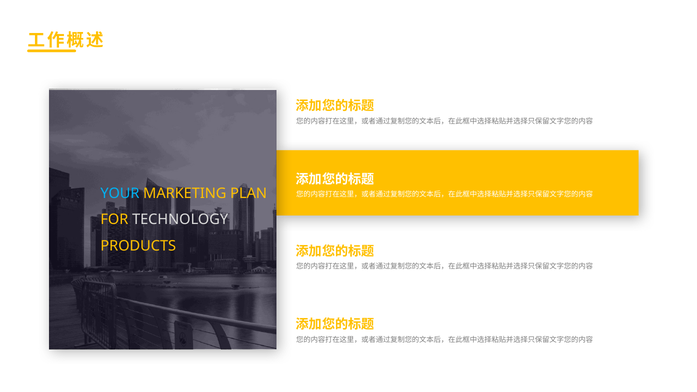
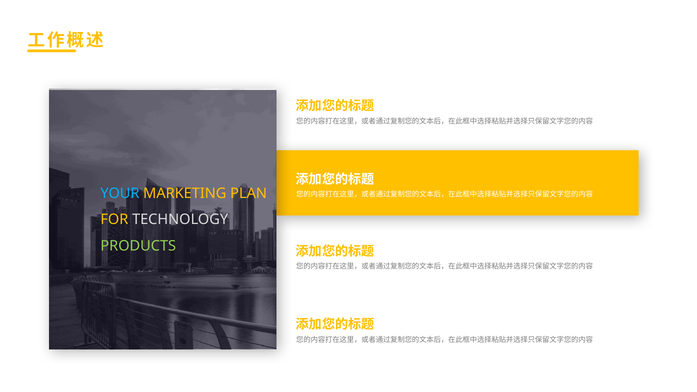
PRODUCTS colour: yellow -> light green (138, 246)
